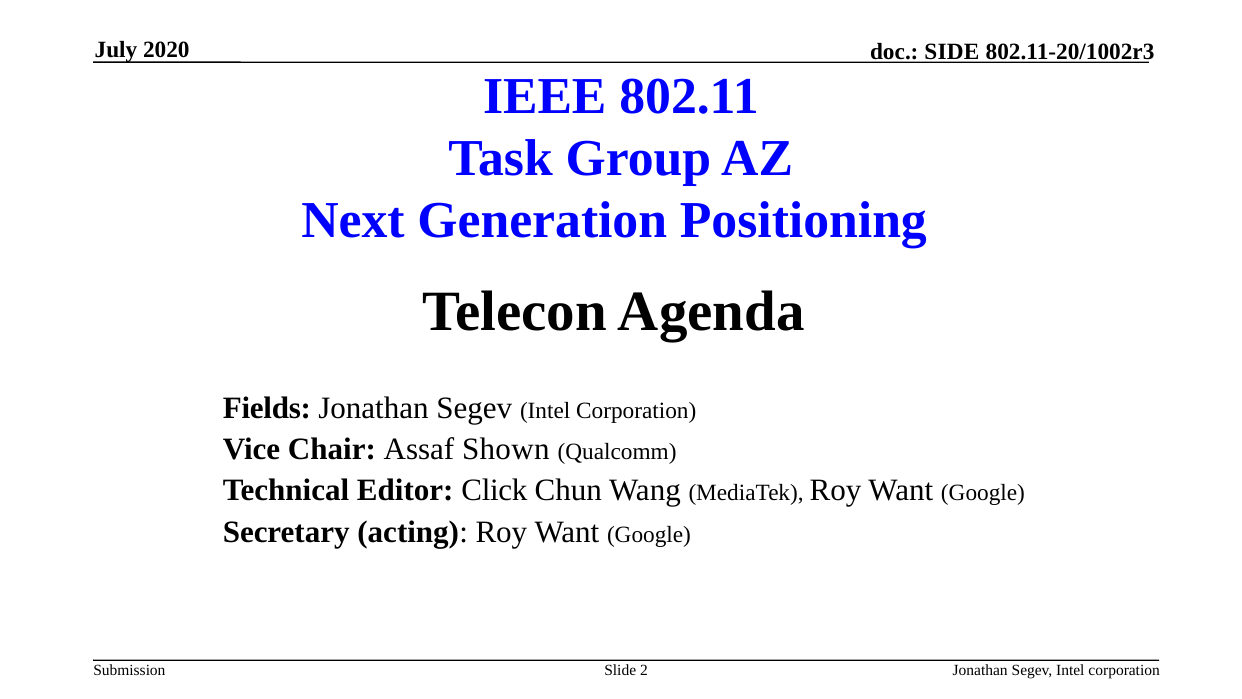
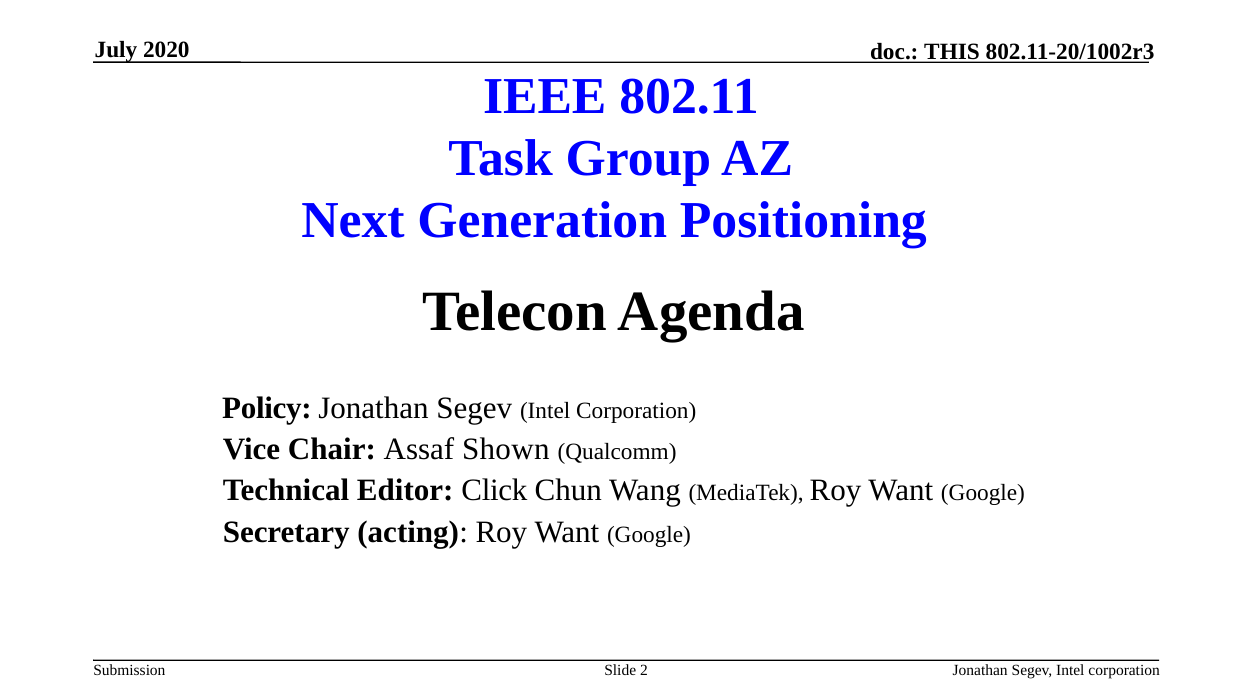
SIDE: SIDE -> THIS (952, 52)
Fields: Fields -> Policy (267, 408)
